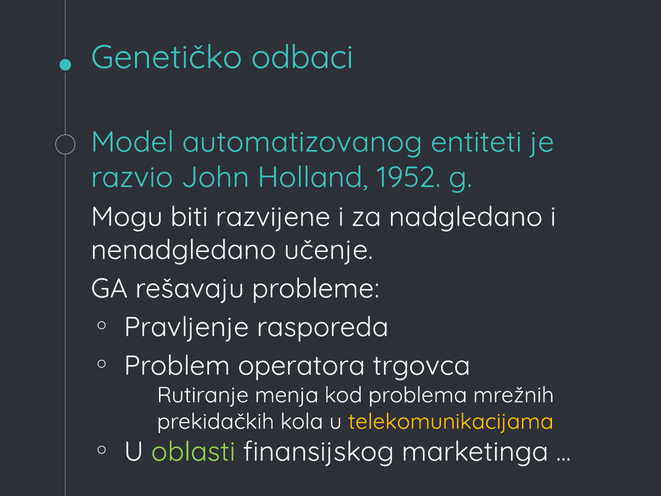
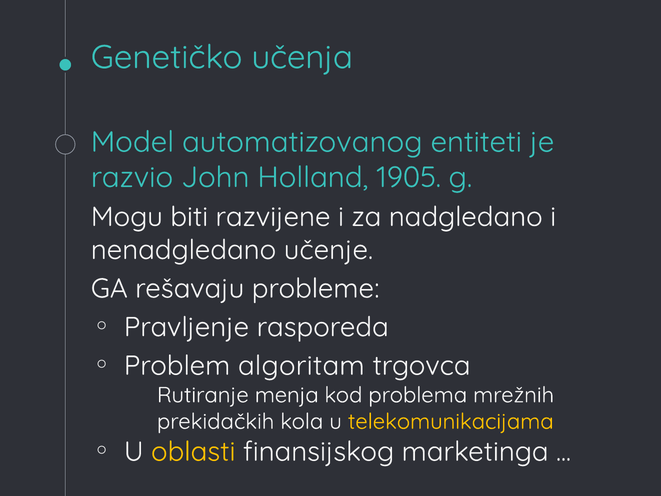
odbaci: odbaci -> učenja (302, 57)
1952: 1952 -> 1905 (409, 177)
operatora: operatora -> algoritam (301, 366)
oblasti colour: light green -> yellow (193, 451)
